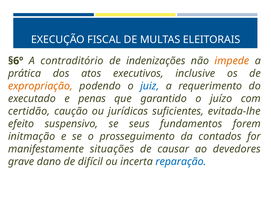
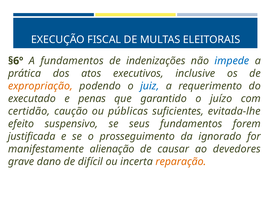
A contraditório: contraditório -> fundamentos (72, 61)
impede colour: orange -> blue (232, 61)
jurídicas: jurídicas -> públicas (128, 111)
initmação: initmação -> justificada (32, 137)
contados: contados -> ignorado (220, 137)
situações: situações -> alienação (112, 149)
reparação colour: blue -> orange (181, 162)
